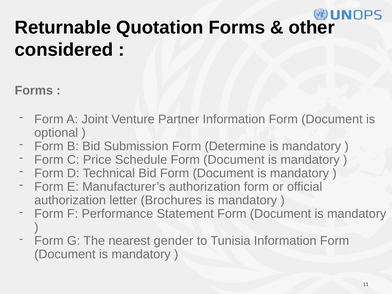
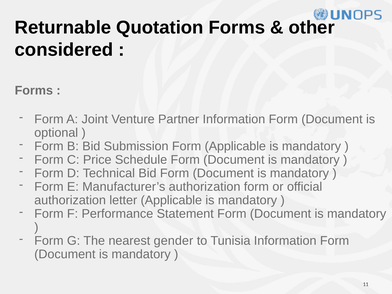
Form Determine: Determine -> Applicable (235, 146)
letter Brochures: Brochures -> Applicable (171, 200)
